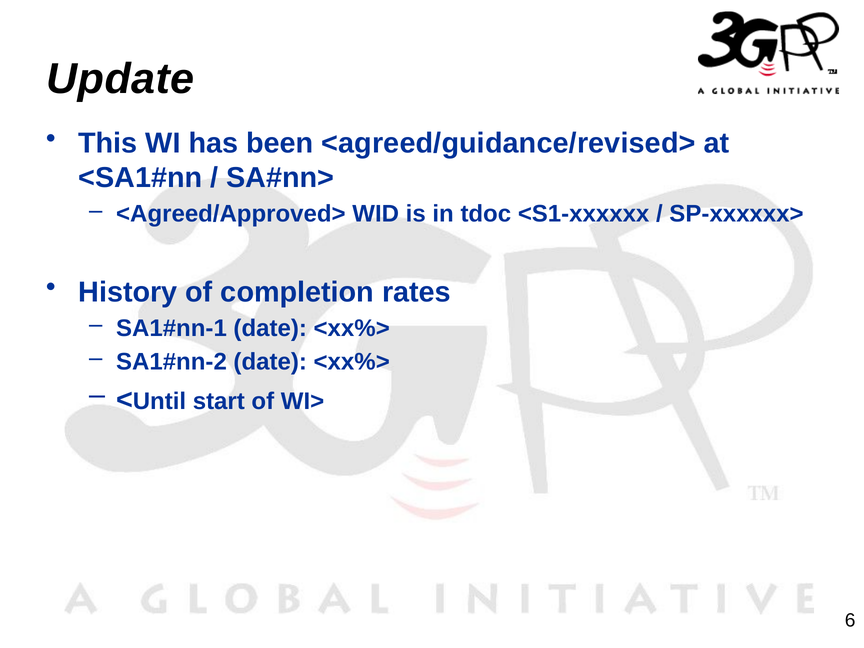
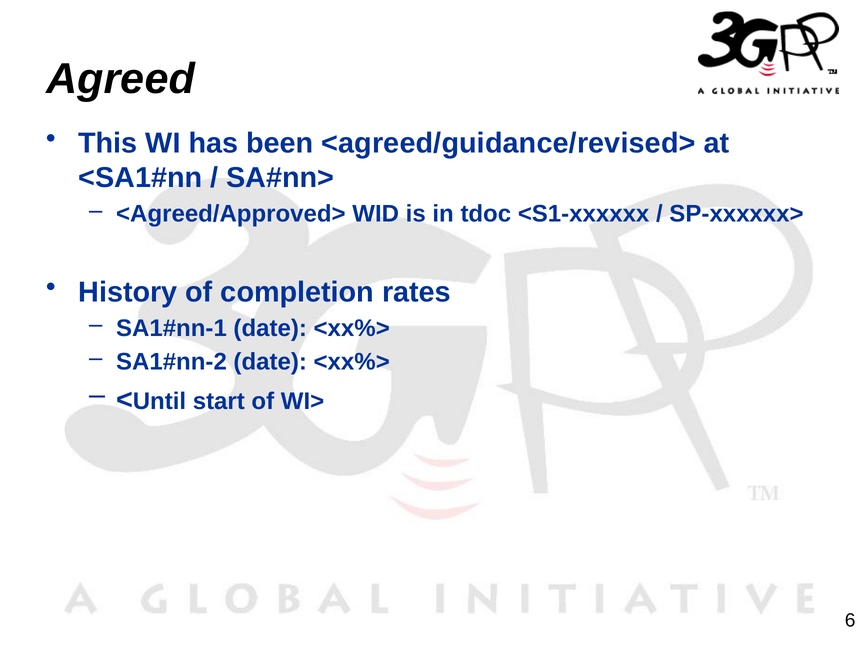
Update: Update -> Agreed (121, 79)
